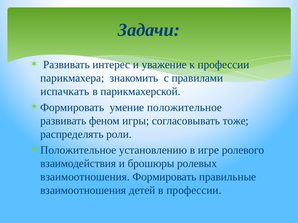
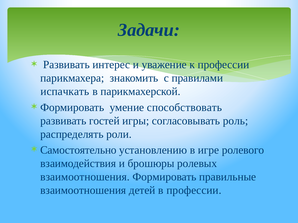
умение положительное: положительное -> способствовать (185, 108)
феном: феном -> гостей (104, 121)
тоже: тоже -> роль (236, 121)
Положительное: Положительное -> Самостоятельно (78, 150)
